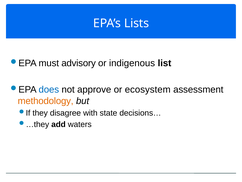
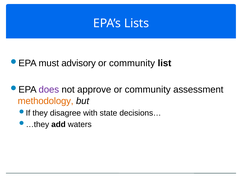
indigenous: indigenous -> community (132, 63)
does colour: blue -> purple (49, 89)
approve or ecosystem: ecosystem -> community (148, 89)
